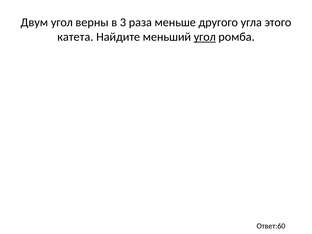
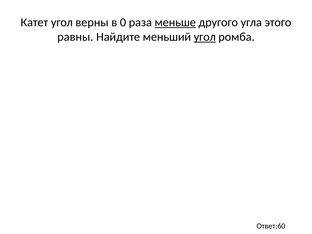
Двум: Двум -> Катет (34, 22)
3: 3 -> 0 (123, 22)
меньше underline: none -> present (175, 22)
катета: катета -> равны (75, 37)
